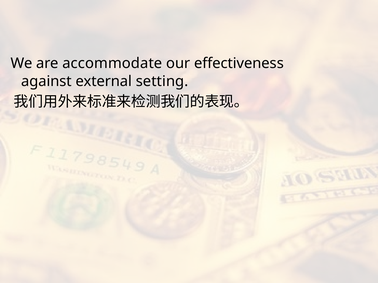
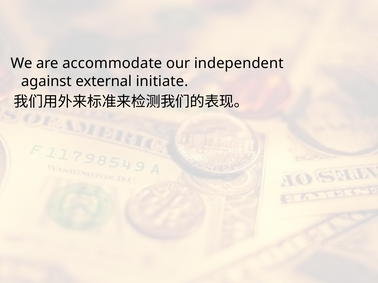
effectiveness: effectiveness -> independent (239, 63)
setting: setting -> initiate (162, 81)
